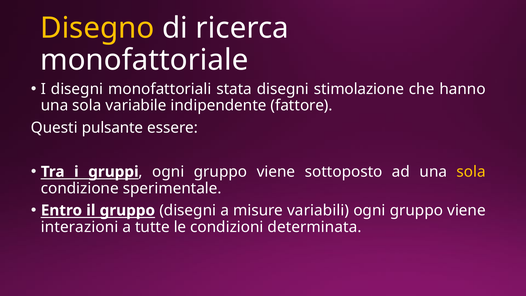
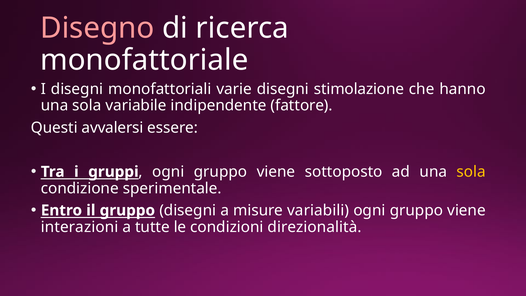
Disegno colour: yellow -> pink (97, 28)
stata: stata -> varie (234, 89)
pulsante: pulsante -> avvalersi (113, 128)
determinata: determinata -> direzionalità (315, 227)
